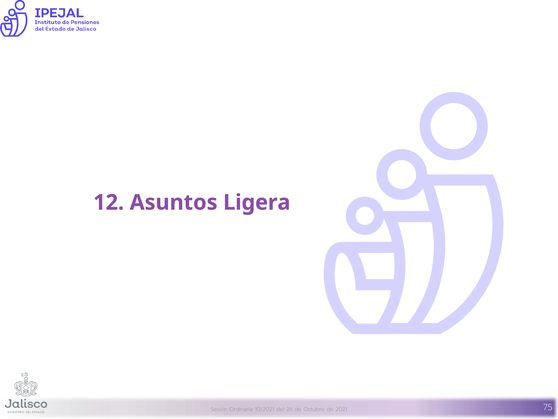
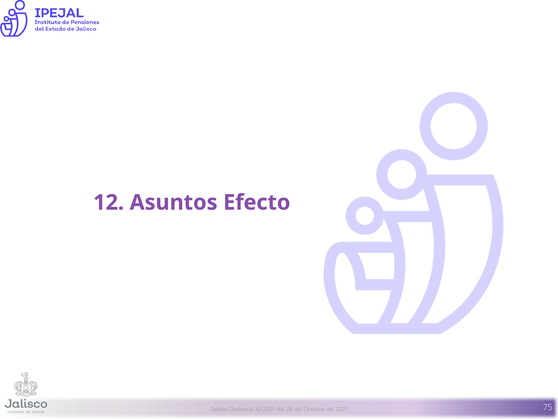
Ligera: Ligera -> Efecto (257, 202)
